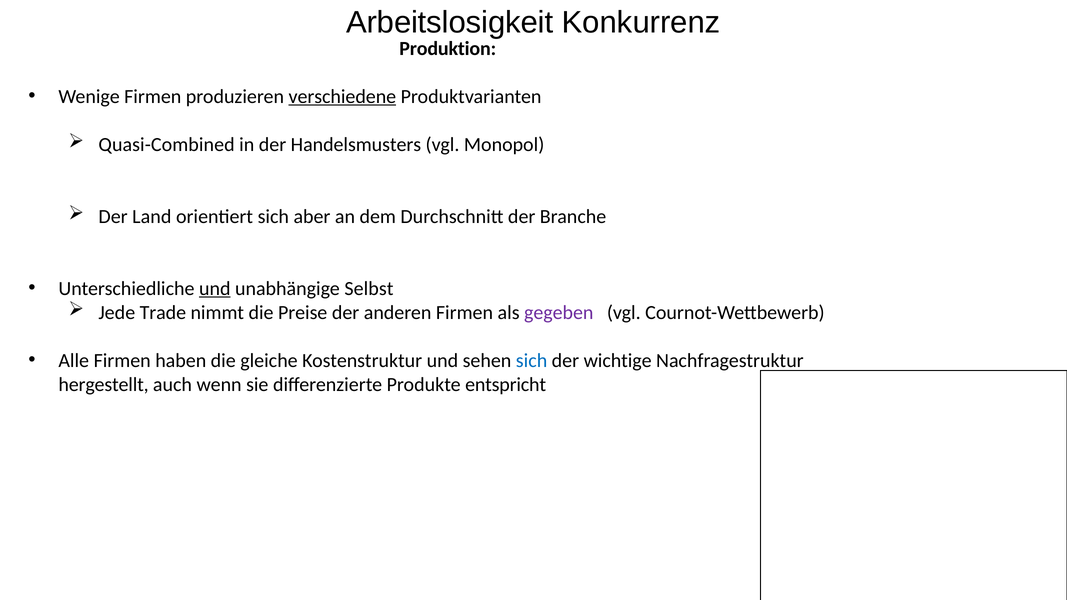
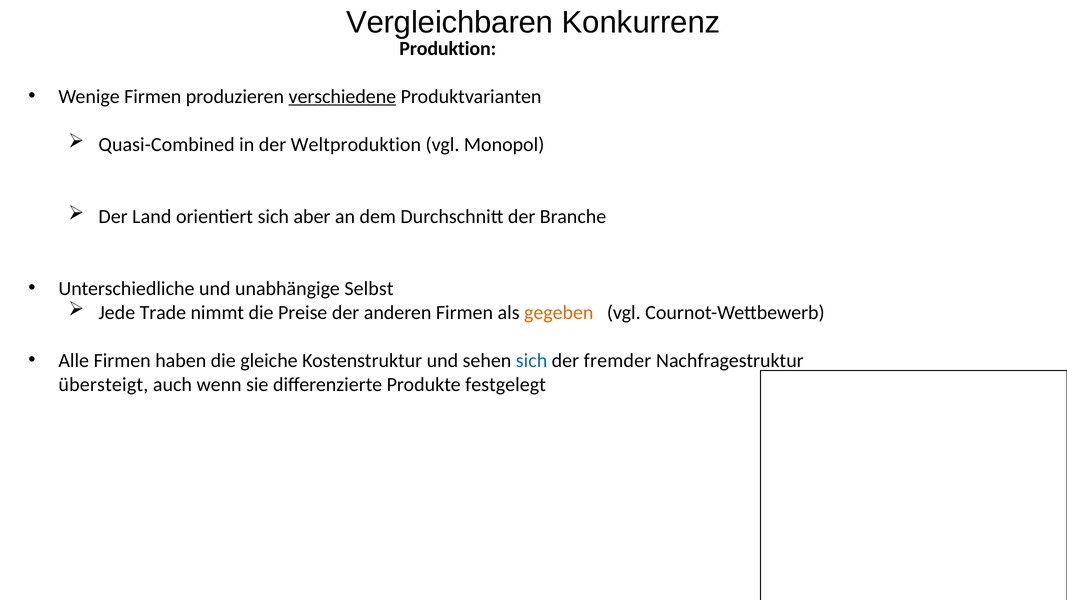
Arbeitslosigkeit: Arbeitslosigkeit -> Vergleichbaren (450, 22)
Handelsmusters: Handelsmusters -> Weltproduktion (356, 144)
und underline: present -> none (215, 289)
gegeben colour: purple -> orange (559, 313)
wichtige: wichtige -> fremder (618, 361)
hergestellt: hergestellt -> übersteigt (103, 385)
entspricht: entspricht -> festgelegt (506, 385)
